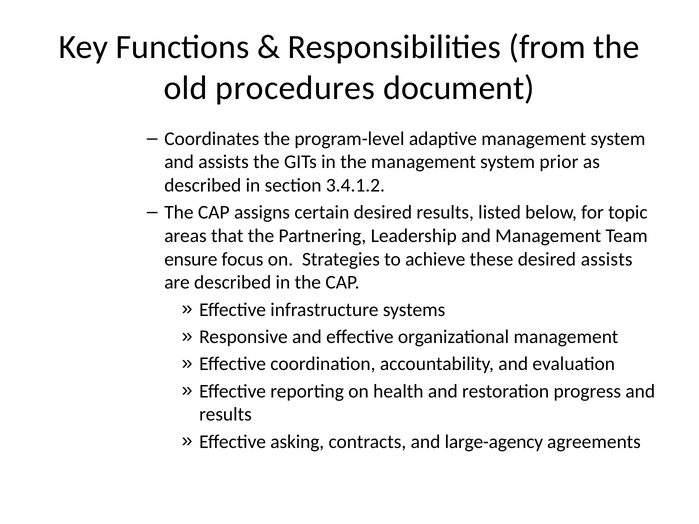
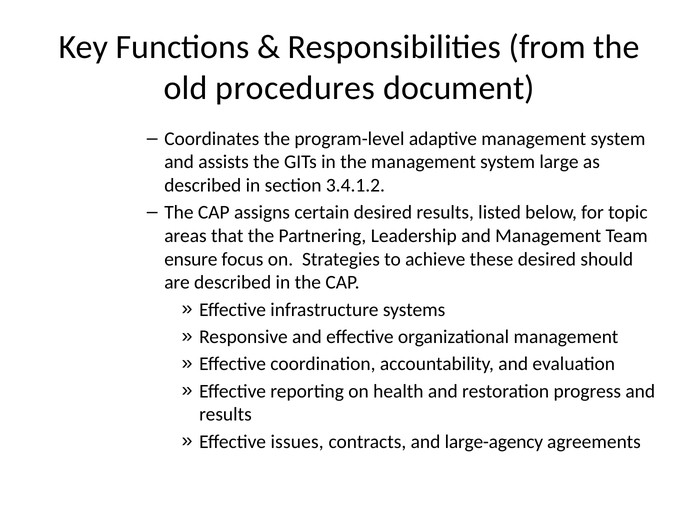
prior: prior -> large (559, 162)
desired assists: assists -> should (607, 259)
asking: asking -> issues (297, 442)
